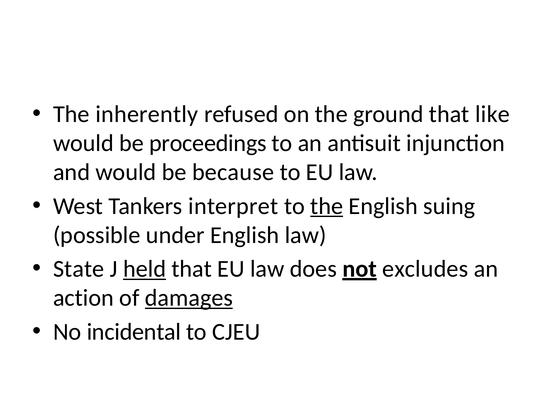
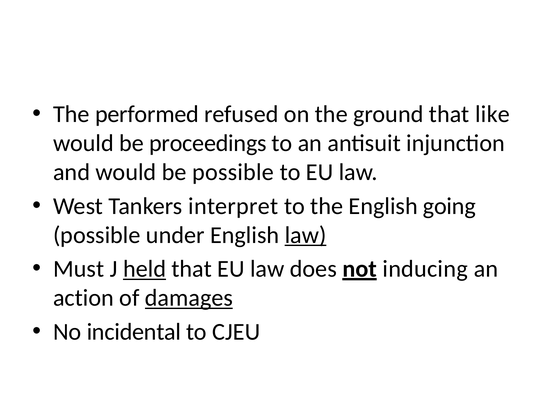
inherently: inherently -> performed (147, 114)
be because: because -> possible (233, 172)
the underline: present -> none (327, 206)
suing: suing -> going (449, 206)
law underline: none -> present (306, 235)
State: State -> Must (79, 269)
excludes: excludes -> inducing (425, 269)
